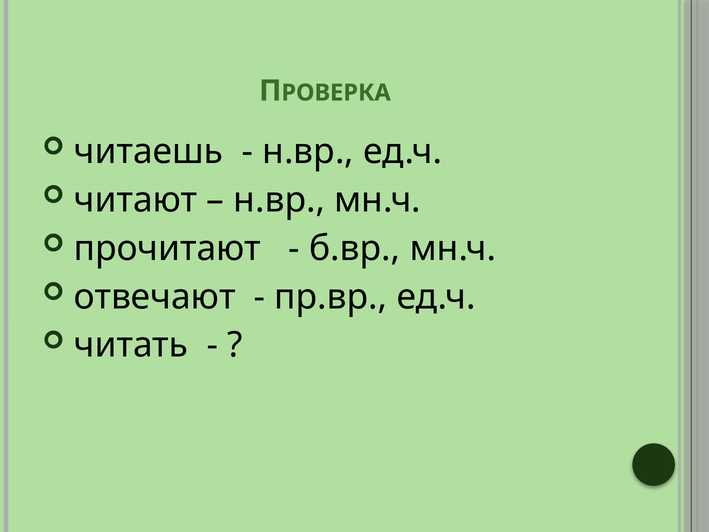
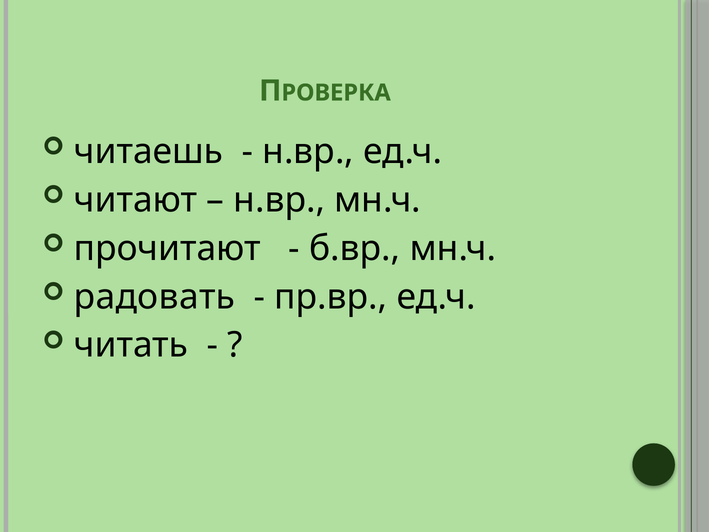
отвечают: отвечают -> радовать (154, 297)
